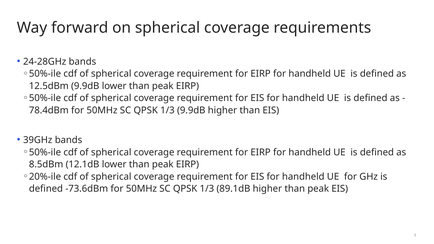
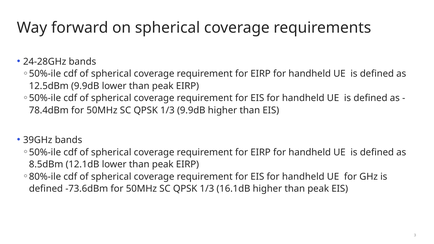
20%-ile: 20%-ile -> 80%-ile (45, 177)
89.1dB: 89.1dB -> 16.1dB (233, 189)
